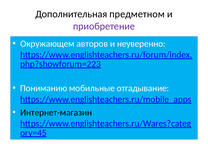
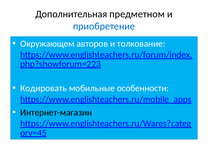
приобретение colour: purple -> blue (104, 26)
неуверенно: неуверенно -> толкование (141, 44)
Пониманию: Пониманию -> Кодировать (44, 88)
отгадывание: отгадывание -> особенности (143, 88)
